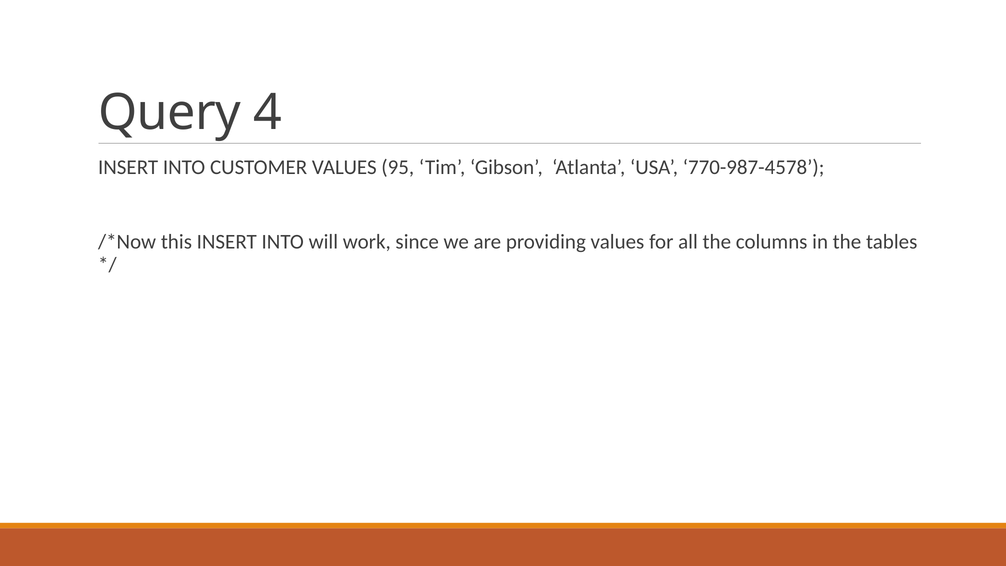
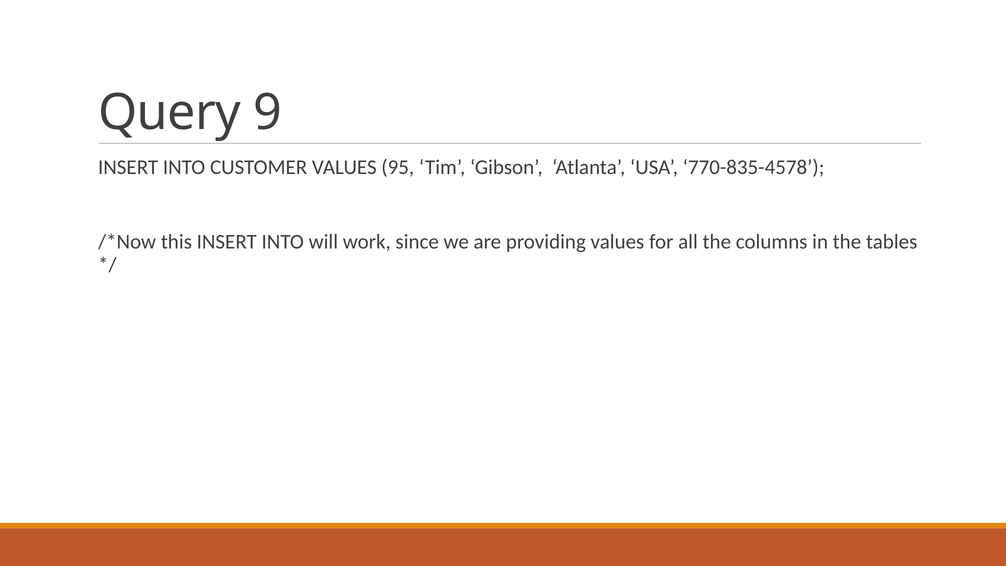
4: 4 -> 9 (267, 113)
770-987-4578: 770-987-4578 -> 770-835-4578 (754, 167)
